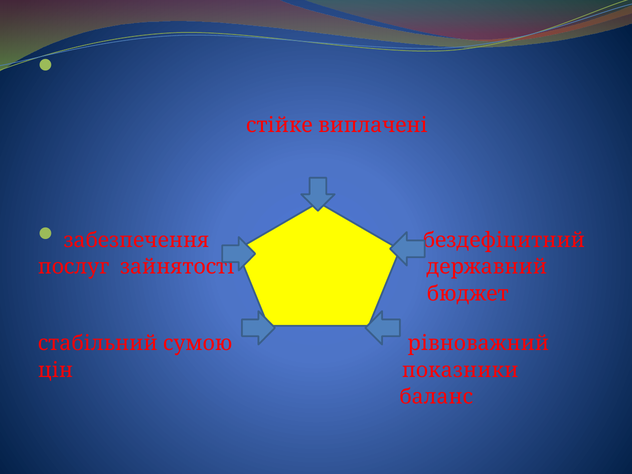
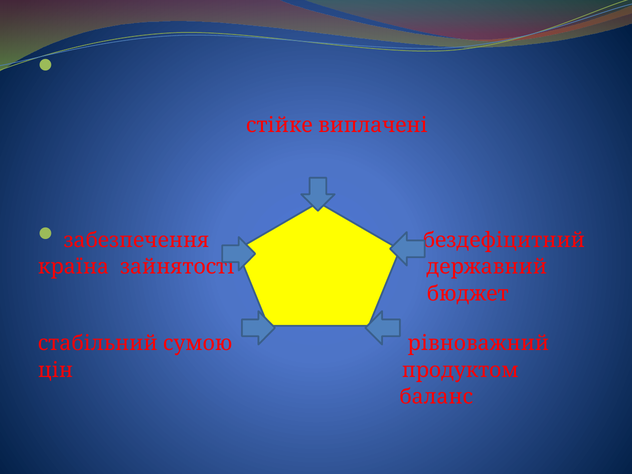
послуг: послуг -> країна (74, 267)
показники: показники -> продуктом (460, 370)
